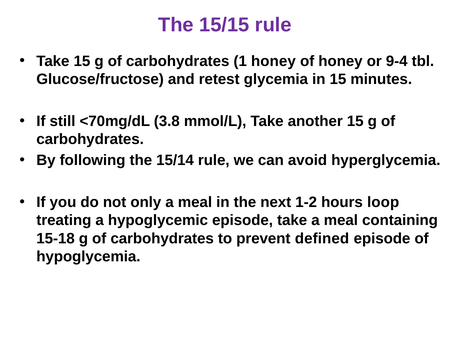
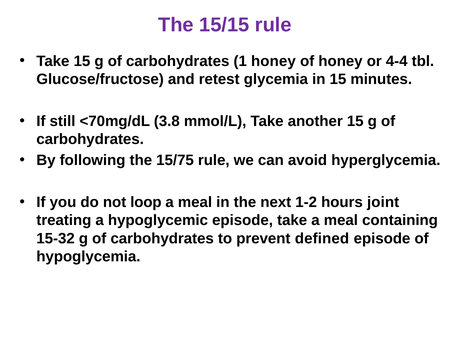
9-4: 9-4 -> 4-4 (397, 61)
15/14: 15/14 -> 15/75 (175, 160)
only: only -> loop (146, 202)
loop: loop -> joint (383, 202)
15-18: 15-18 -> 15-32 (56, 238)
